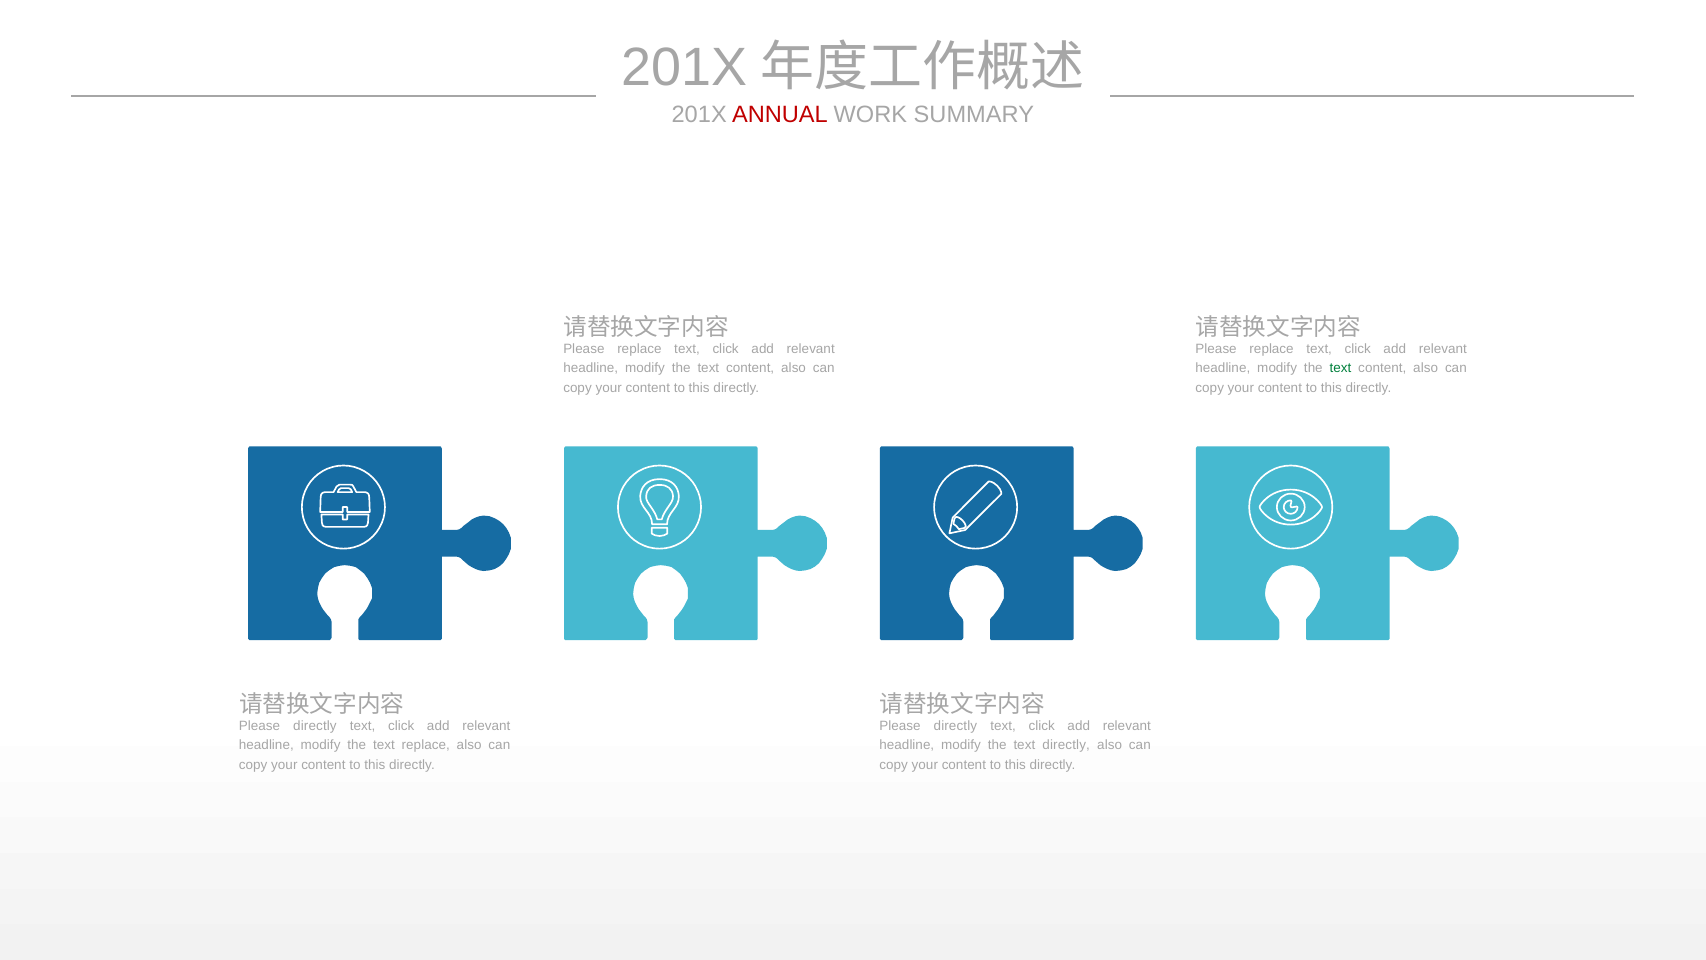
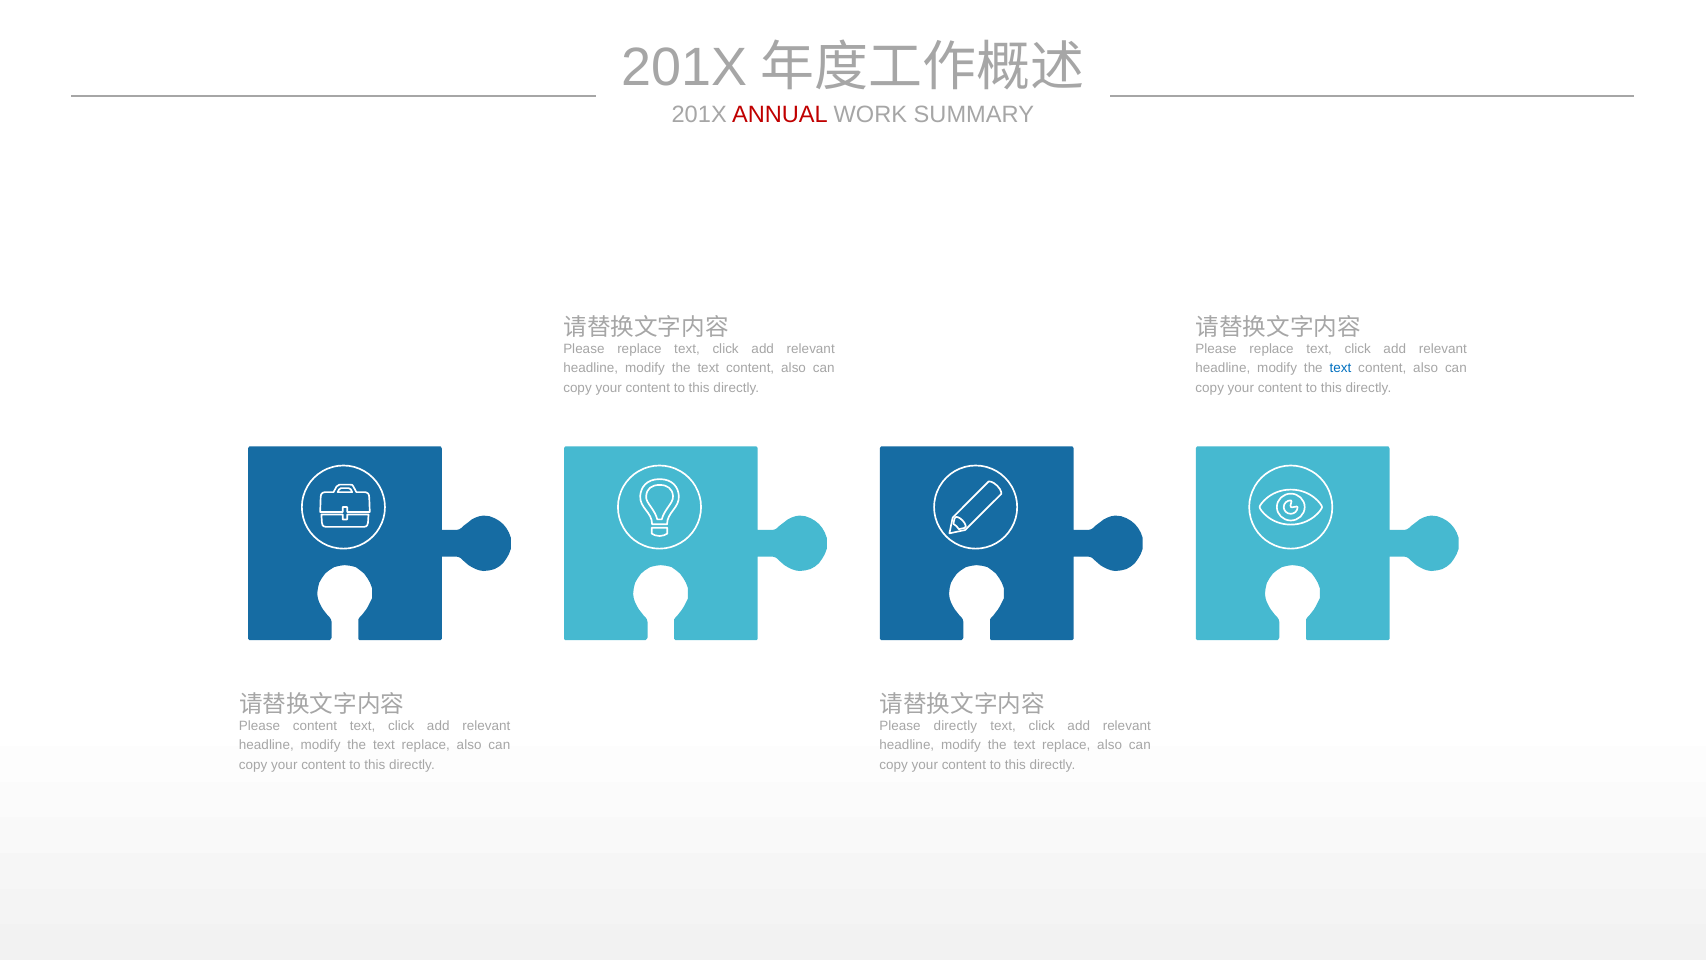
text colour: green -> blue (1341, 368)
directly: directly -> content (315, 726)
directly: directly -> replace (1066, 745)
